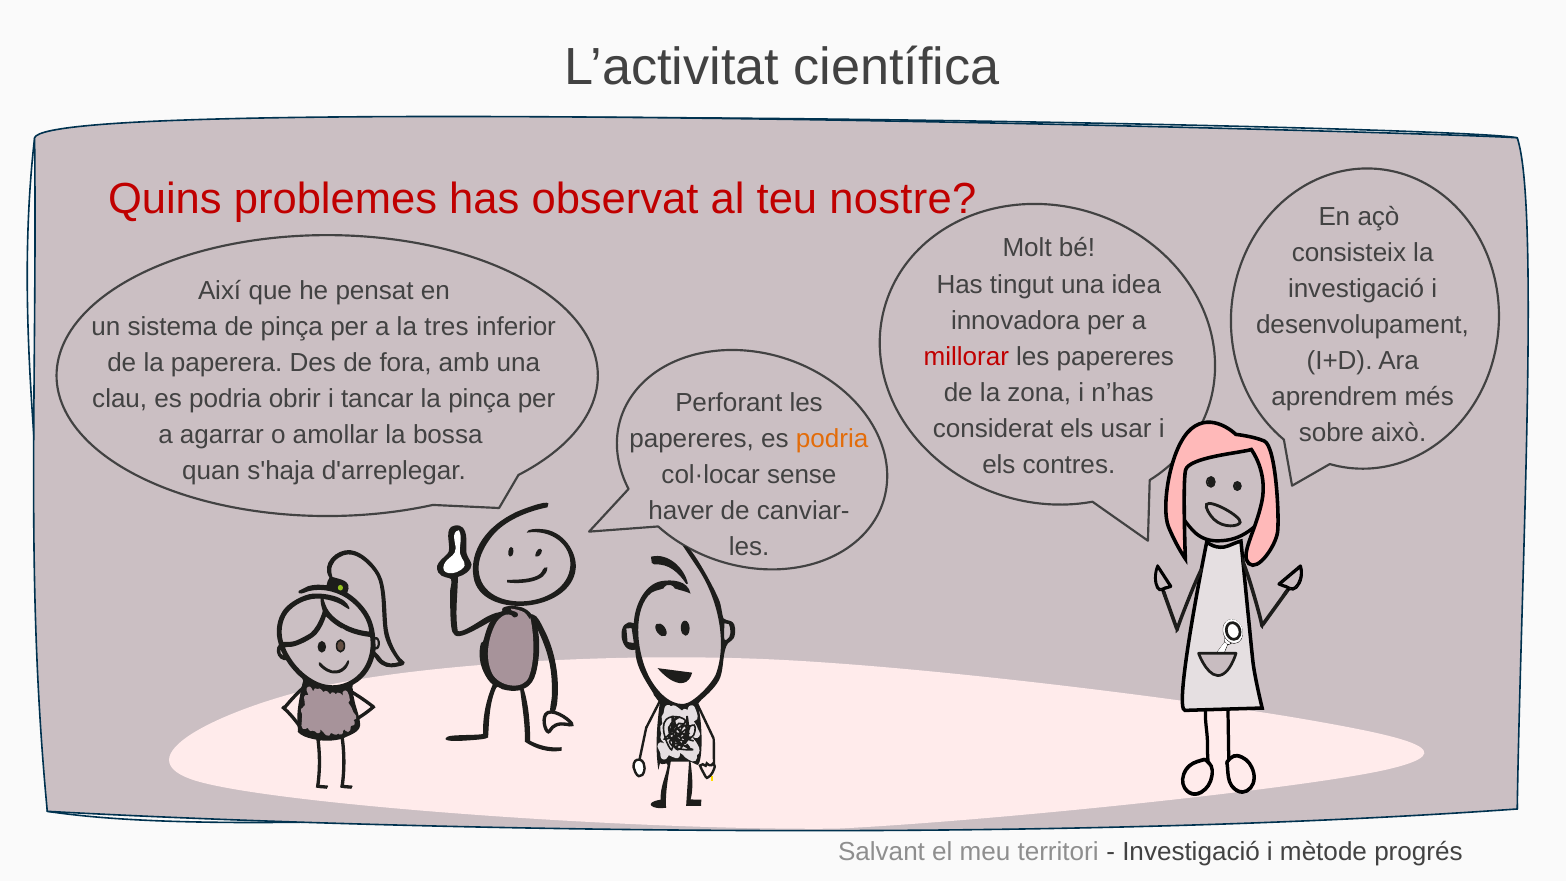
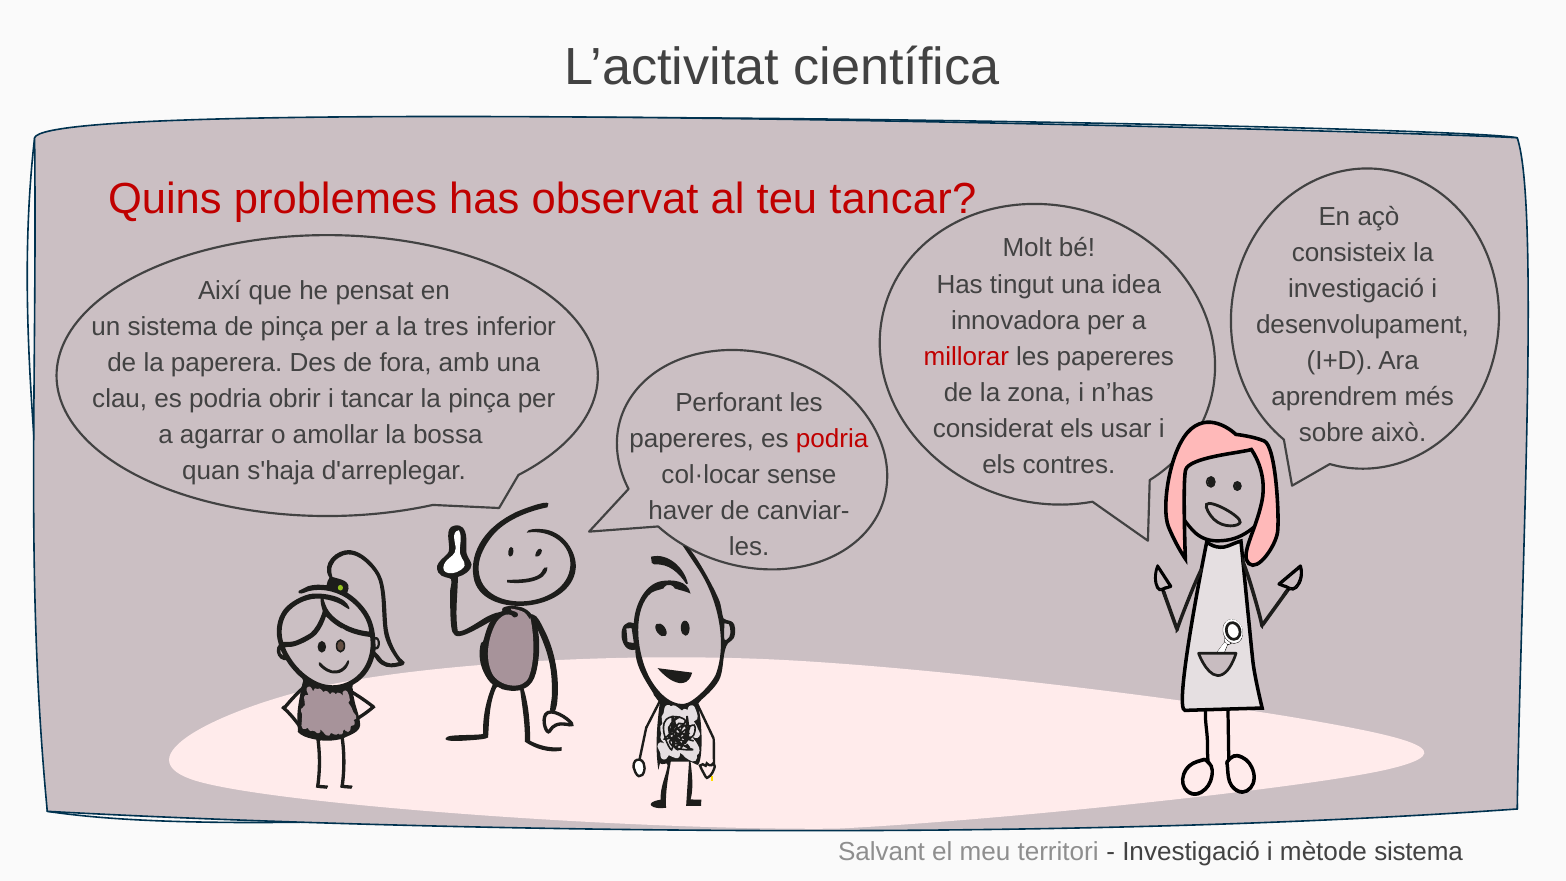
teu nostre: nostre -> tancar (903, 199)
podria colour: orange -> red (832, 439)
mètode progrés: progrés -> sistema (1419, 851)
